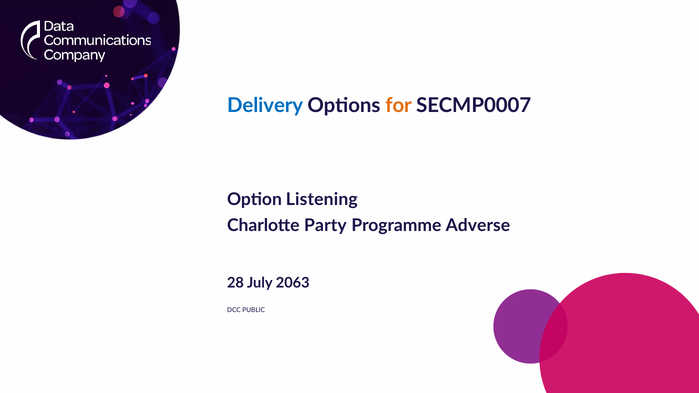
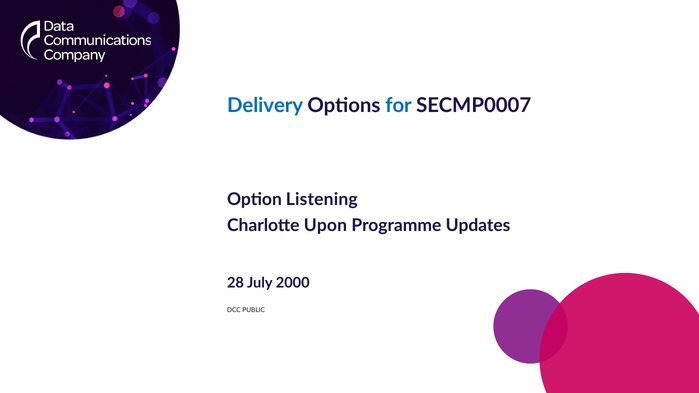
for colour: orange -> blue (399, 106)
Party: Party -> Upon (325, 226)
Adverse: Adverse -> Updates (478, 226)
2063: 2063 -> 2000 (293, 283)
